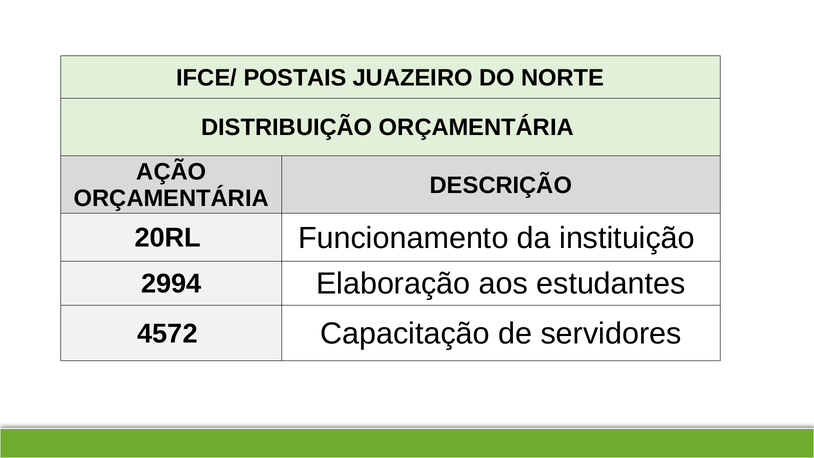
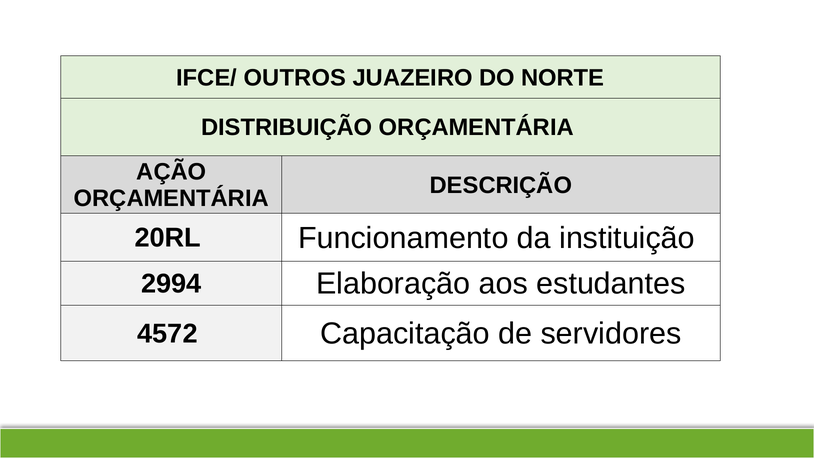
POSTAIS: POSTAIS -> OUTROS (295, 78)
